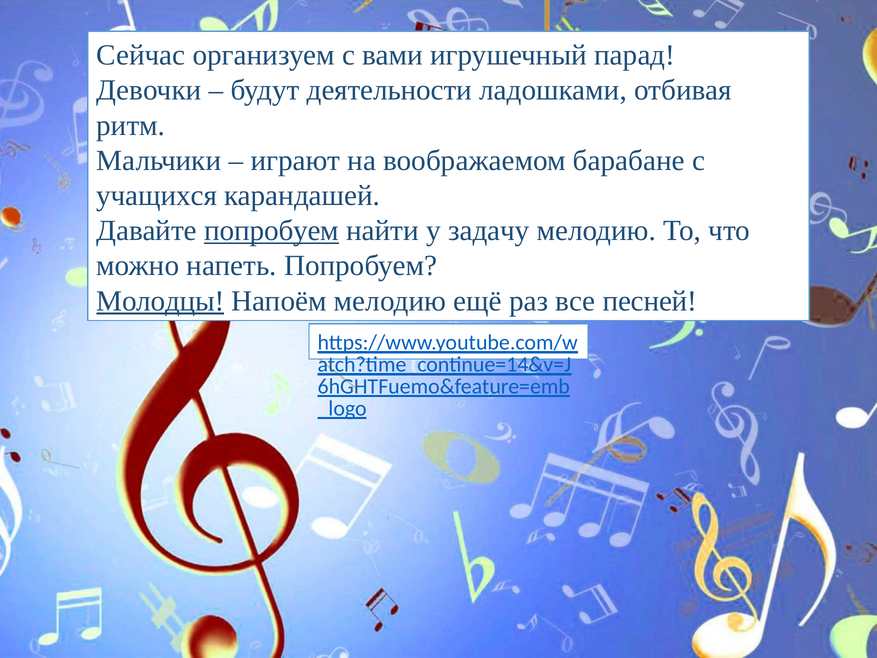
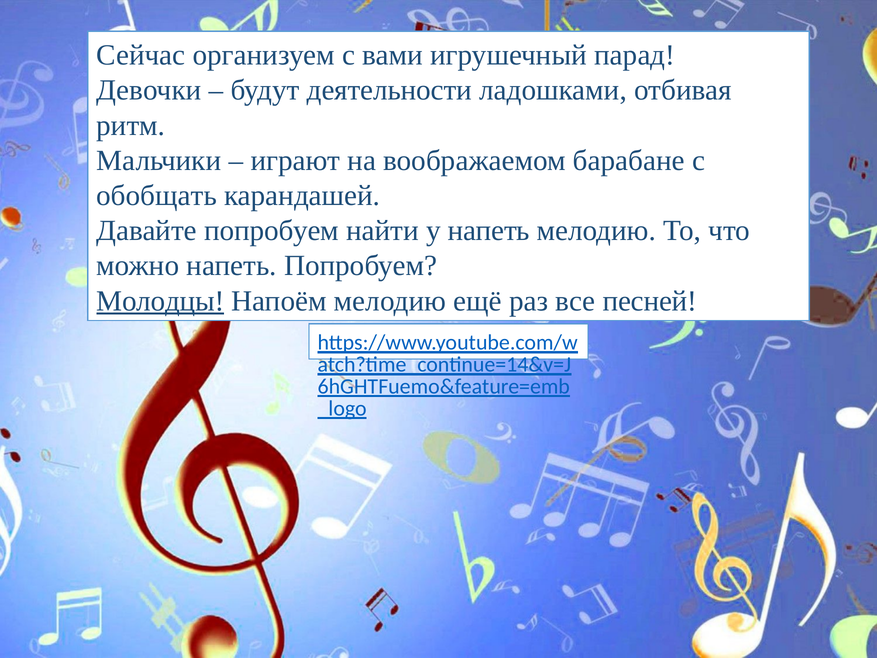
учащихся: учащихся -> обобщать (157, 196)
попробуем underline: present -> none (272, 231)
у задачу: задачу -> напеть (489, 231)
